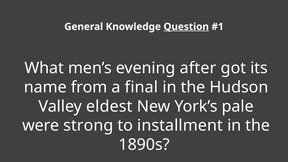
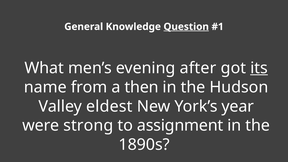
its underline: none -> present (259, 68)
final: final -> then (142, 87)
pale: pale -> year (238, 106)
installment: installment -> assignment (180, 126)
